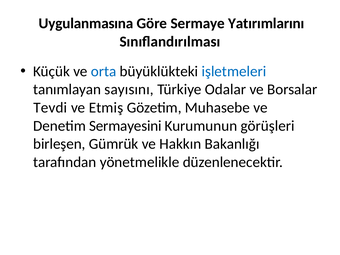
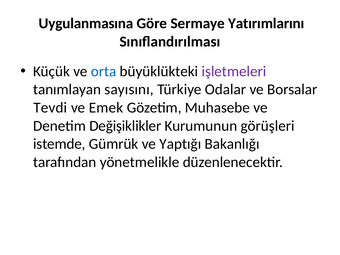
işletmeleri colour: blue -> purple (234, 71)
Etmiş: Etmiş -> Emek (106, 108)
Sermayesini: Sermayesini -> Değişiklikler (125, 126)
birleşen: birleşen -> istemde (59, 144)
Hakkın: Hakkın -> Yaptığı (180, 144)
